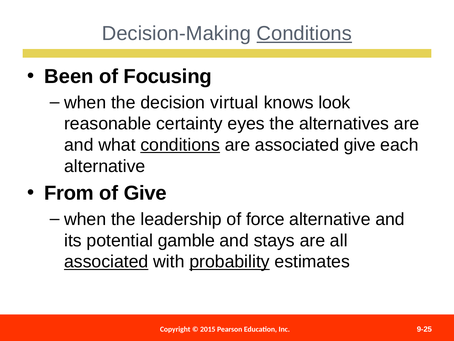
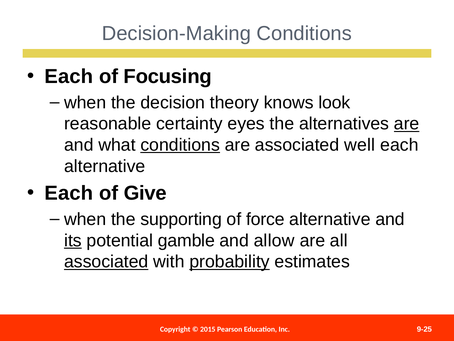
Conditions underline: present -> none (304, 34)
Been: Been -> Each (69, 76)
virtual: virtual -> theory (234, 102)
are underline: none -> present (407, 124)
associated give: give -> well (360, 145)
From: From -> Each (69, 193)
leadership: leadership -> supporting (181, 219)
its underline: none -> present (73, 240)
stays: stays -> allow (274, 240)
